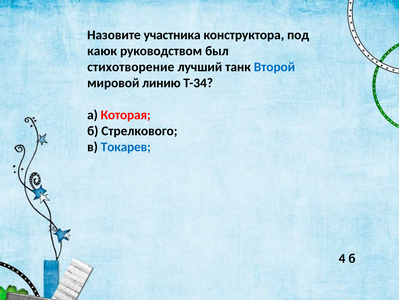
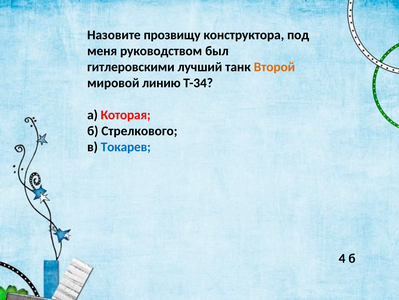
участника: участника -> прозвищу (172, 35)
каюк: каюк -> меня (102, 51)
стихотворение: стихотворение -> гитлеровскими (131, 67)
Второй colour: blue -> orange (274, 67)
